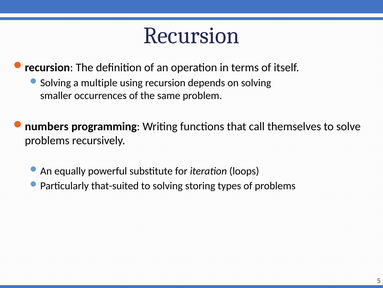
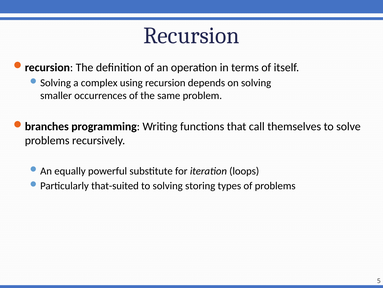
multiple: multiple -> complex (99, 83)
numbers: numbers -> branches (47, 126)
